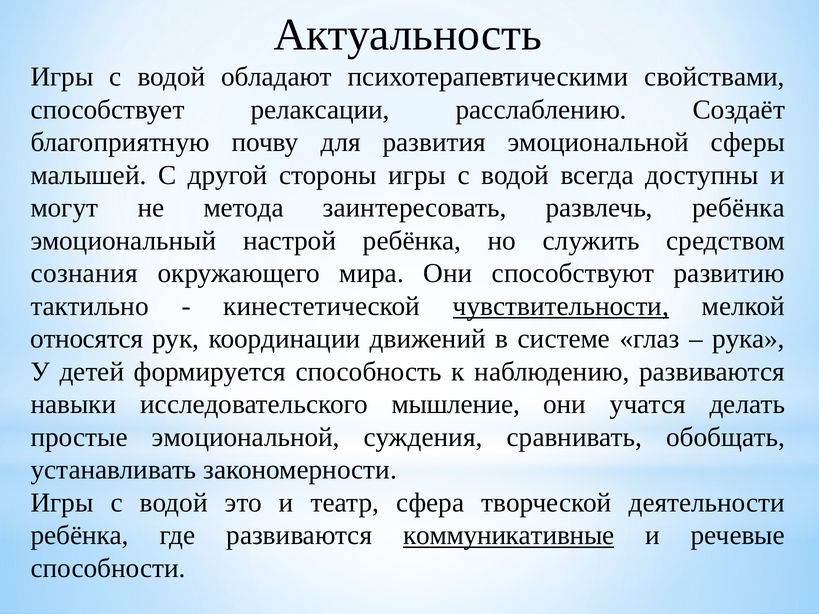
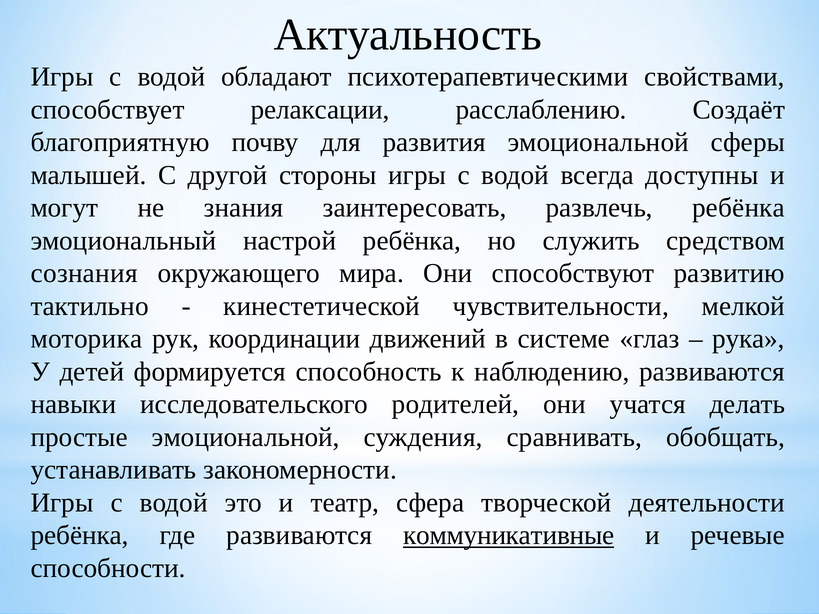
метода: метода -> знания (244, 208)
чувствительности underline: present -> none (561, 306)
относятся: относятся -> моторика (86, 339)
мышление: мышление -> родителей (456, 405)
